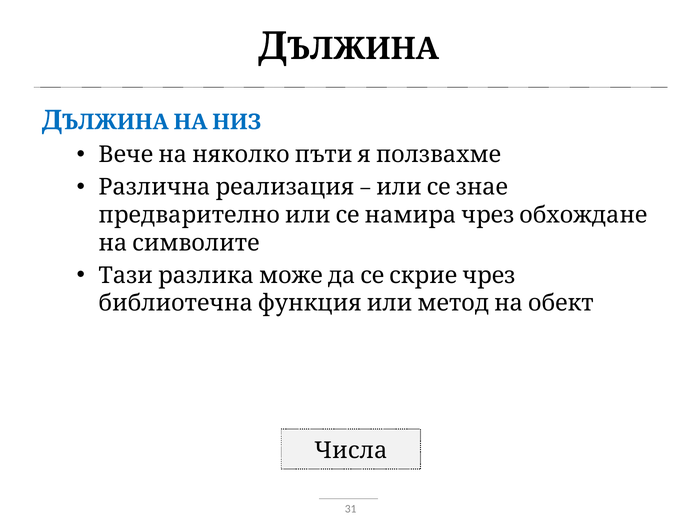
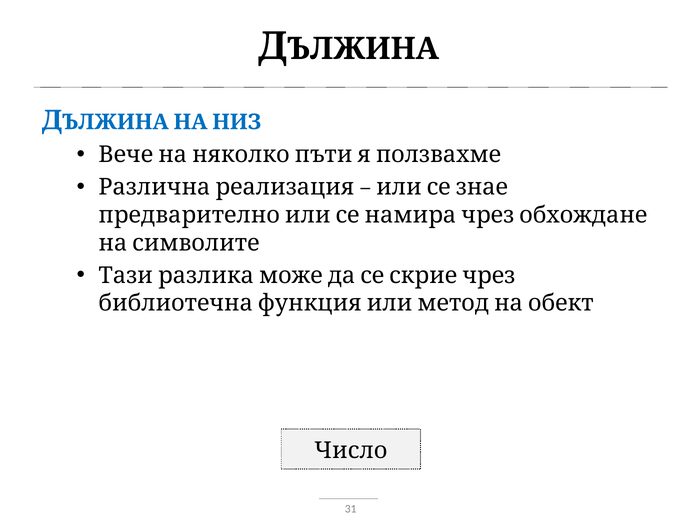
Числа: Числа -> Число (351, 451)
